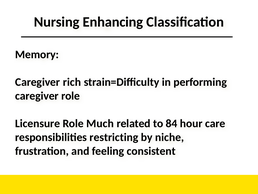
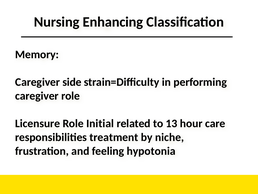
rich: rich -> side (72, 82)
Much: Much -> Initial (100, 123)
84: 84 -> 13 (172, 123)
restricting: restricting -> treatment (114, 137)
consistent: consistent -> hypotonia (151, 151)
